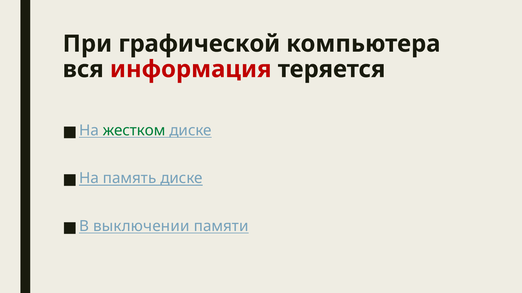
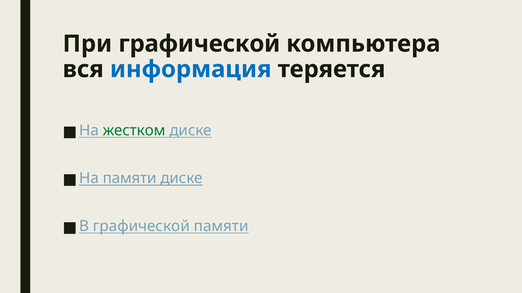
информация colour: red -> blue (191, 69)
На память: память -> памяти (130, 179)
В выключении: выключении -> графической (141, 226)
